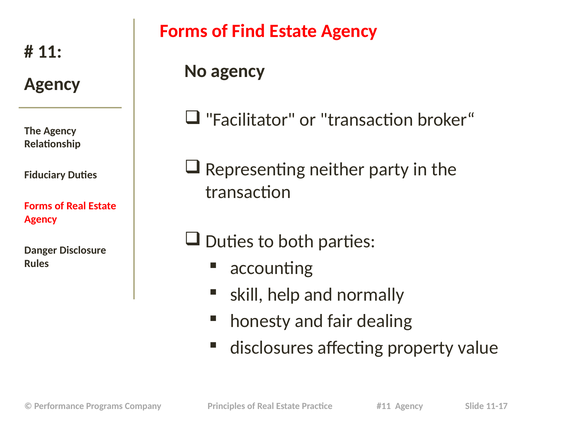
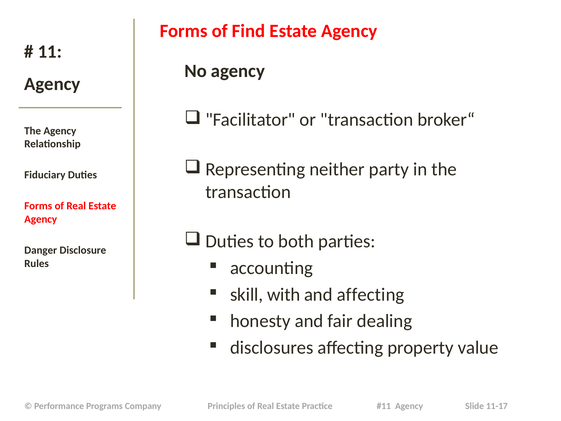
help: help -> with (284, 294)
and normally: normally -> affecting (371, 294)
